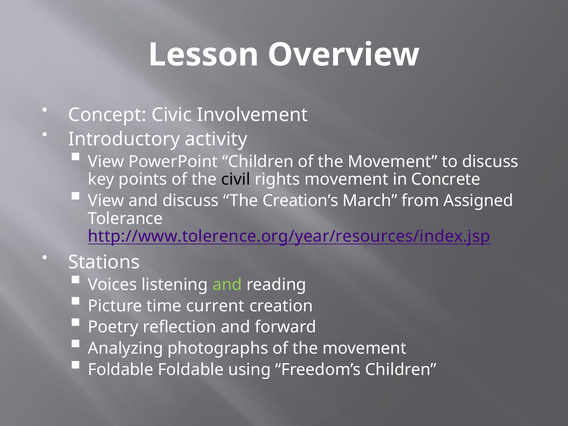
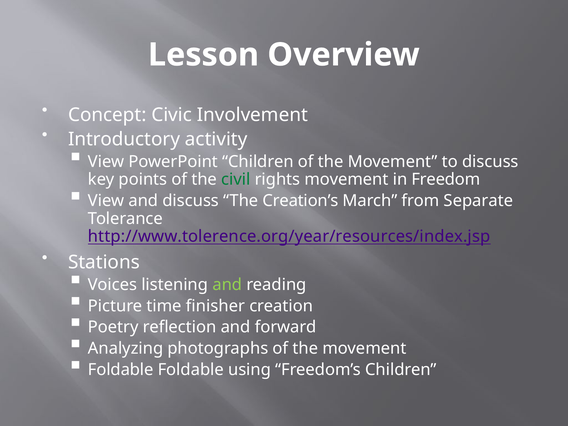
civil colour: black -> green (236, 179)
Concrete: Concrete -> Freedom (446, 179)
Assigned: Assigned -> Separate (478, 201)
current: current -> finisher (215, 306)
